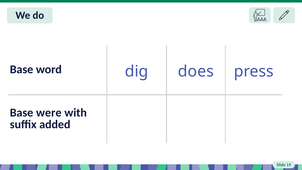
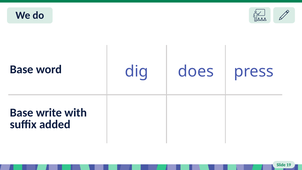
were: were -> write (49, 113)
